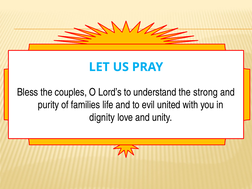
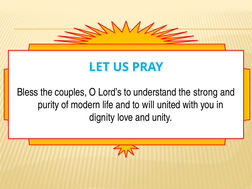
families: families -> modern (86, 105)
evil: evil -> will (148, 105)
